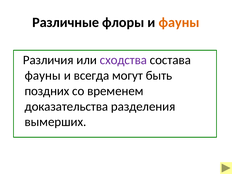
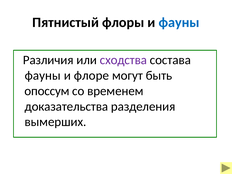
Различные: Различные -> Пятнистый (66, 22)
фауны colour: orange -> blue (179, 22)
всегда: всегда -> флоре (91, 76)
поздних: поздних -> опоссум (47, 91)
